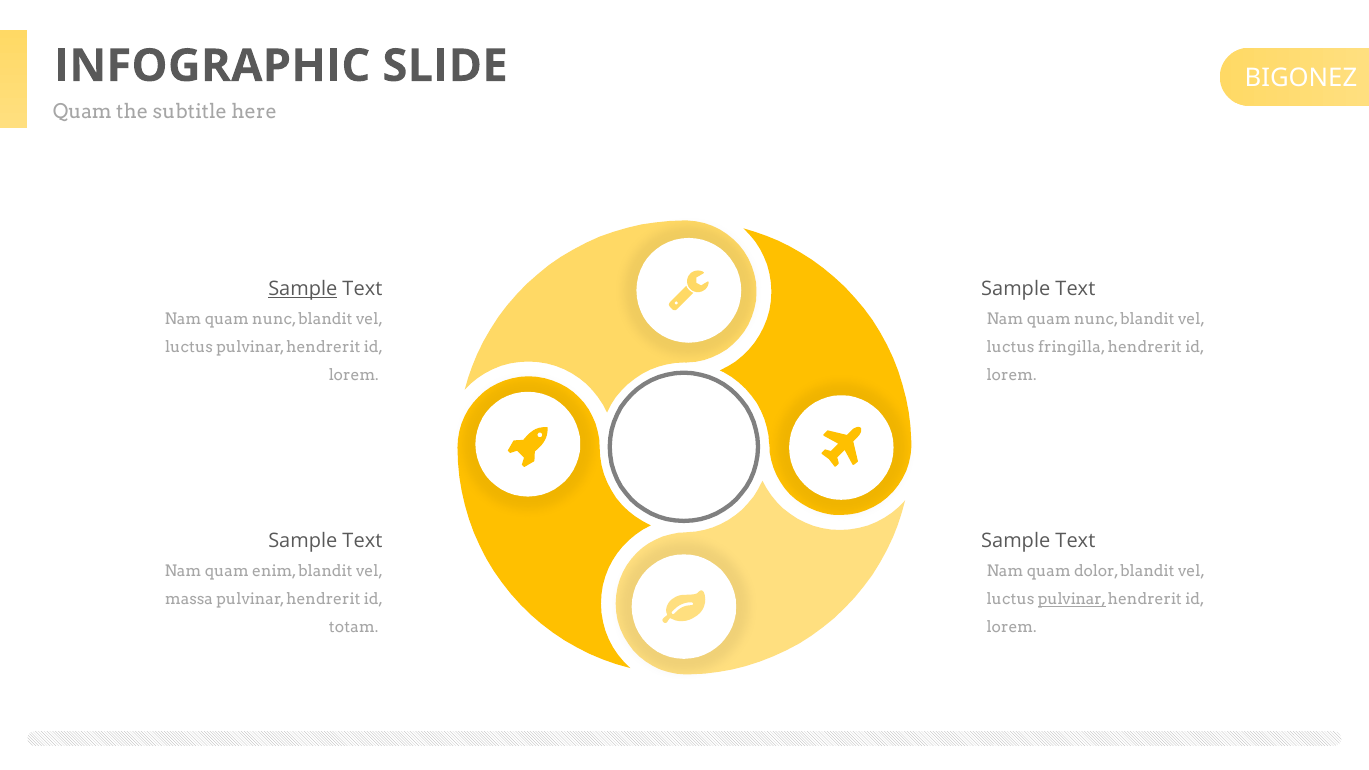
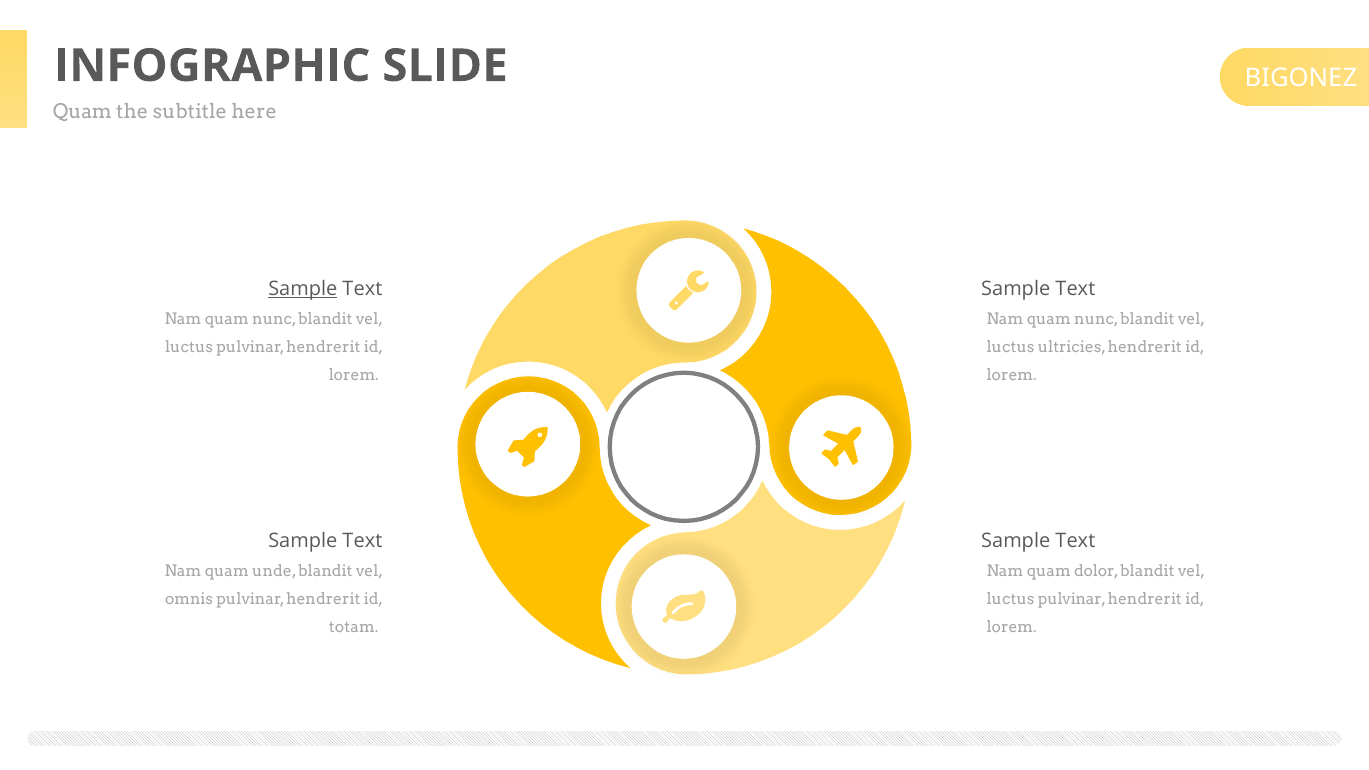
fringilla: fringilla -> ultricies (1072, 348)
enim: enim -> unde (274, 571)
massa: massa -> omnis (189, 600)
pulvinar underline: present -> none (1072, 600)
